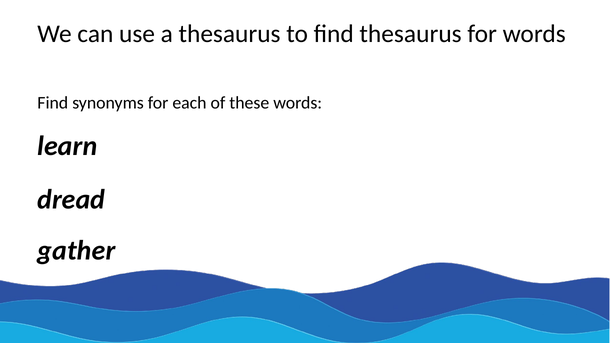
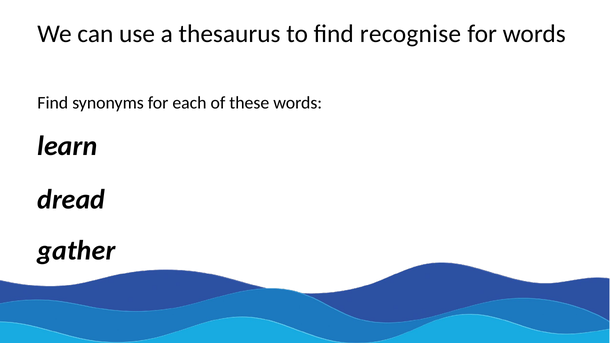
find thesaurus: thesaurus -> recognise (410, 34)
